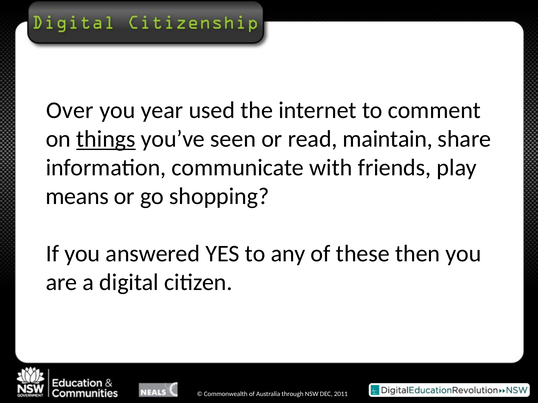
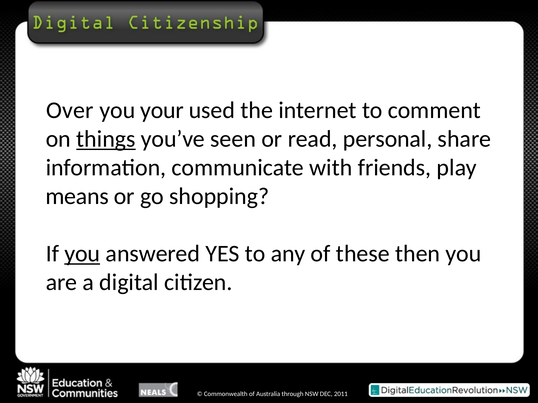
year: year -> your (162, 111)
maintain: maintain -> personal (388, 139)
you underline: none -> present (82, 254)
